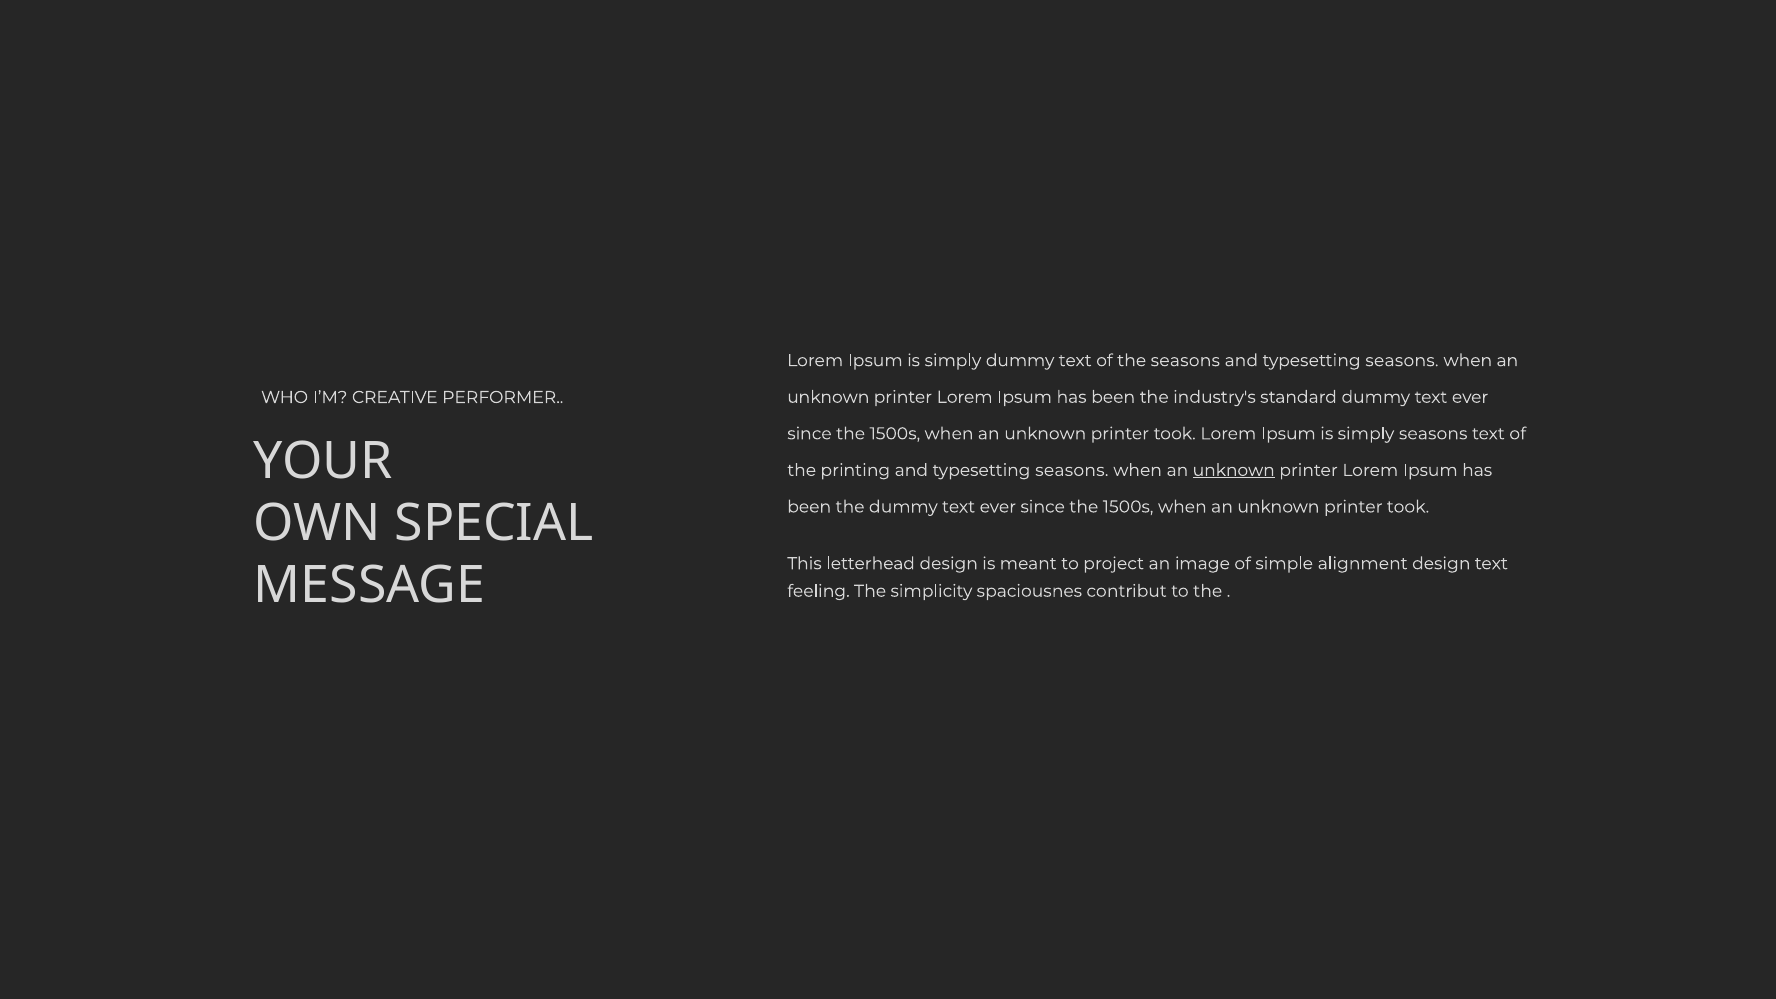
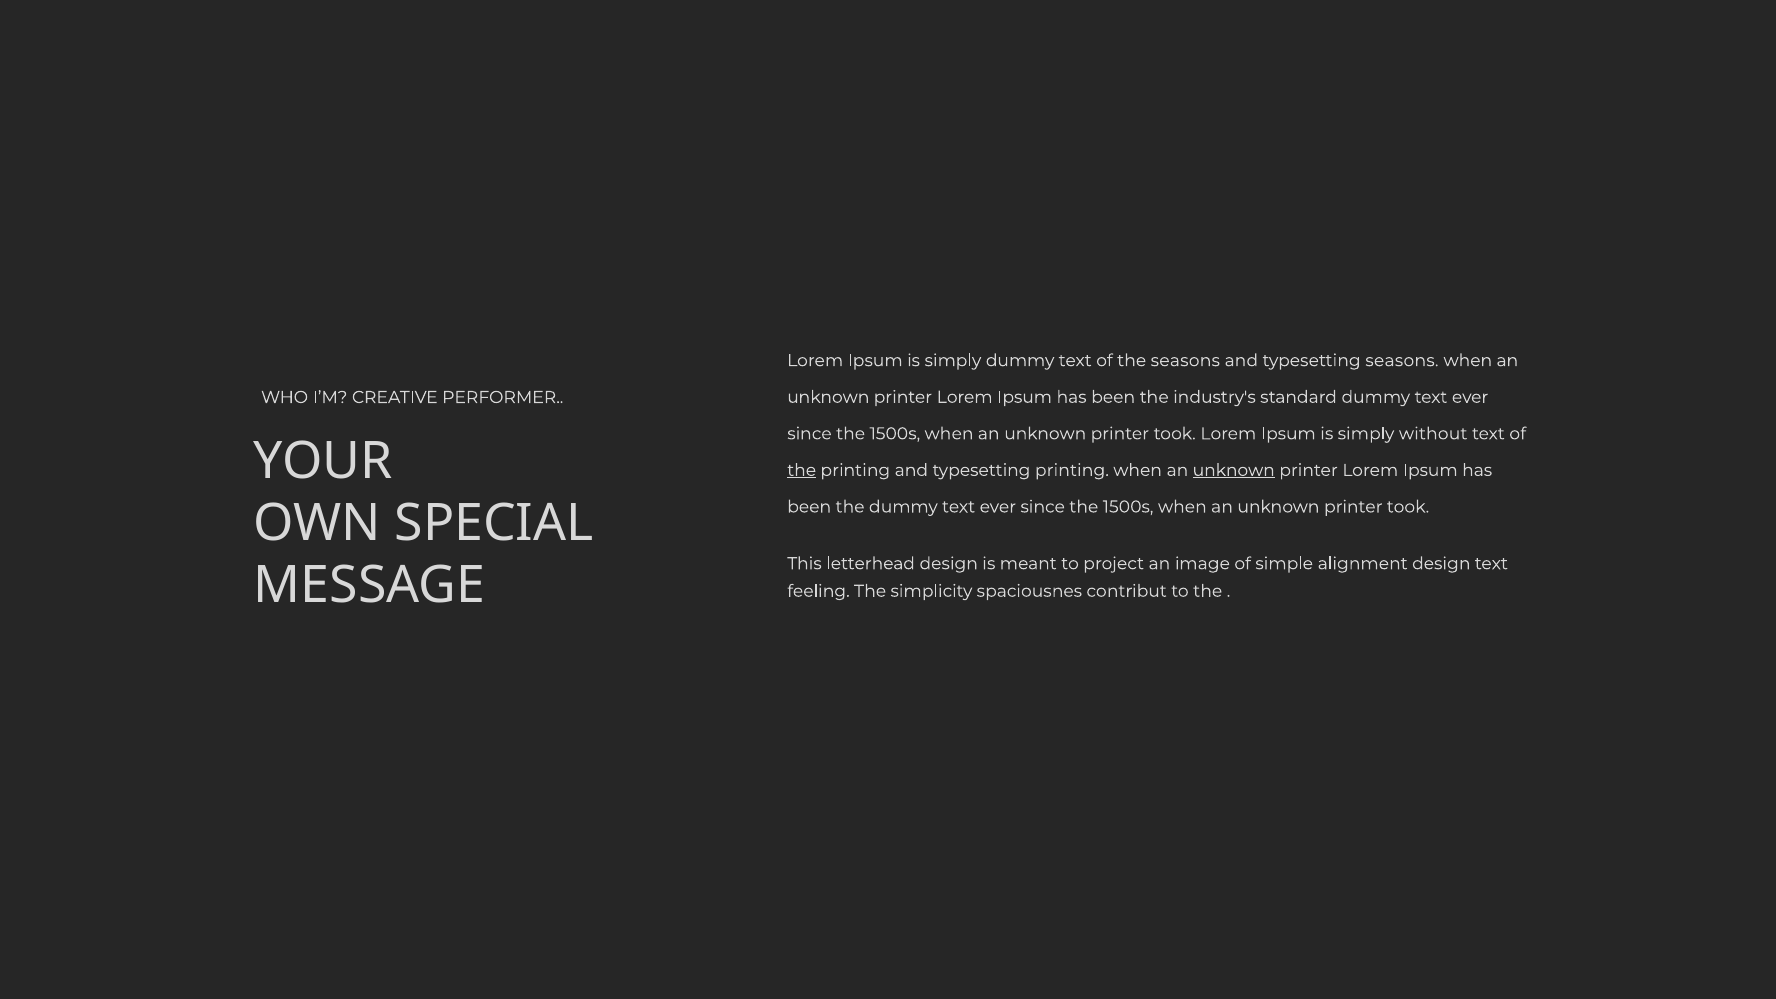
simply seasons: seasons -> without (1433, 434)
the underline: none -> present (802, 470)
printing and typesetting seasons: seasons -> printing (1072, 470)
